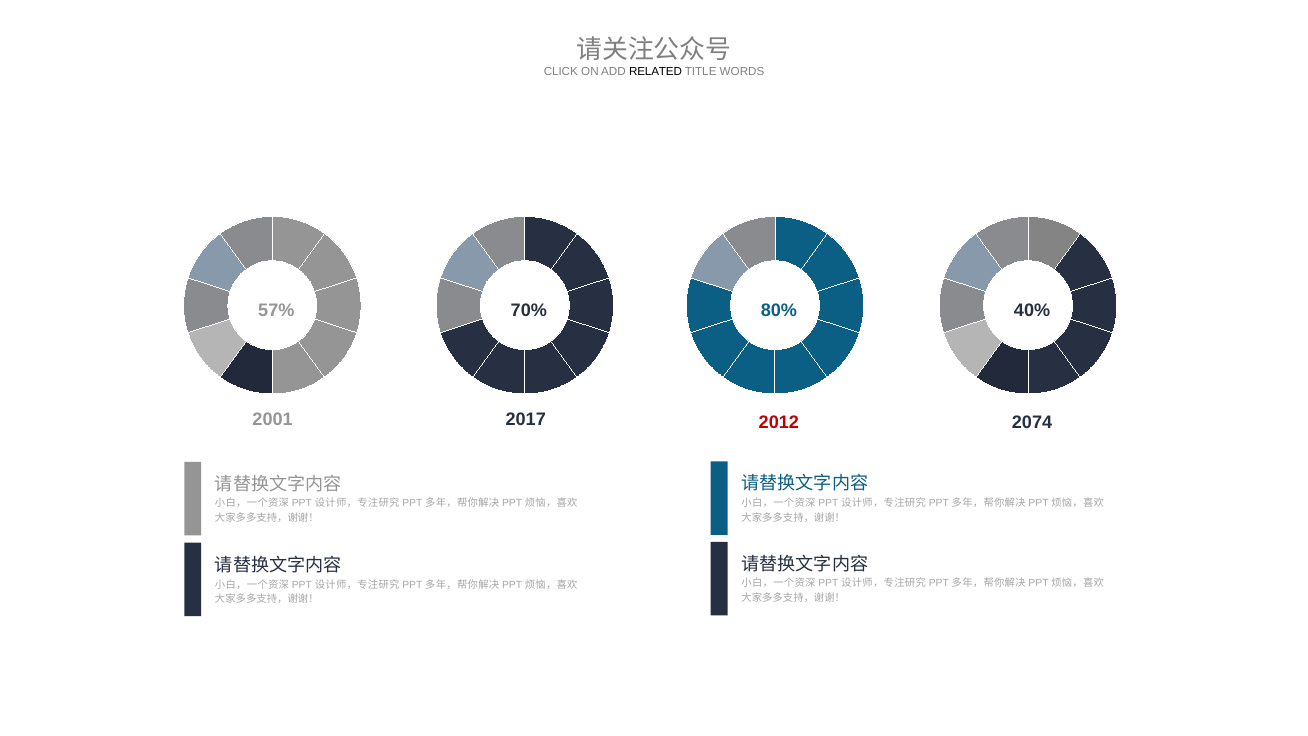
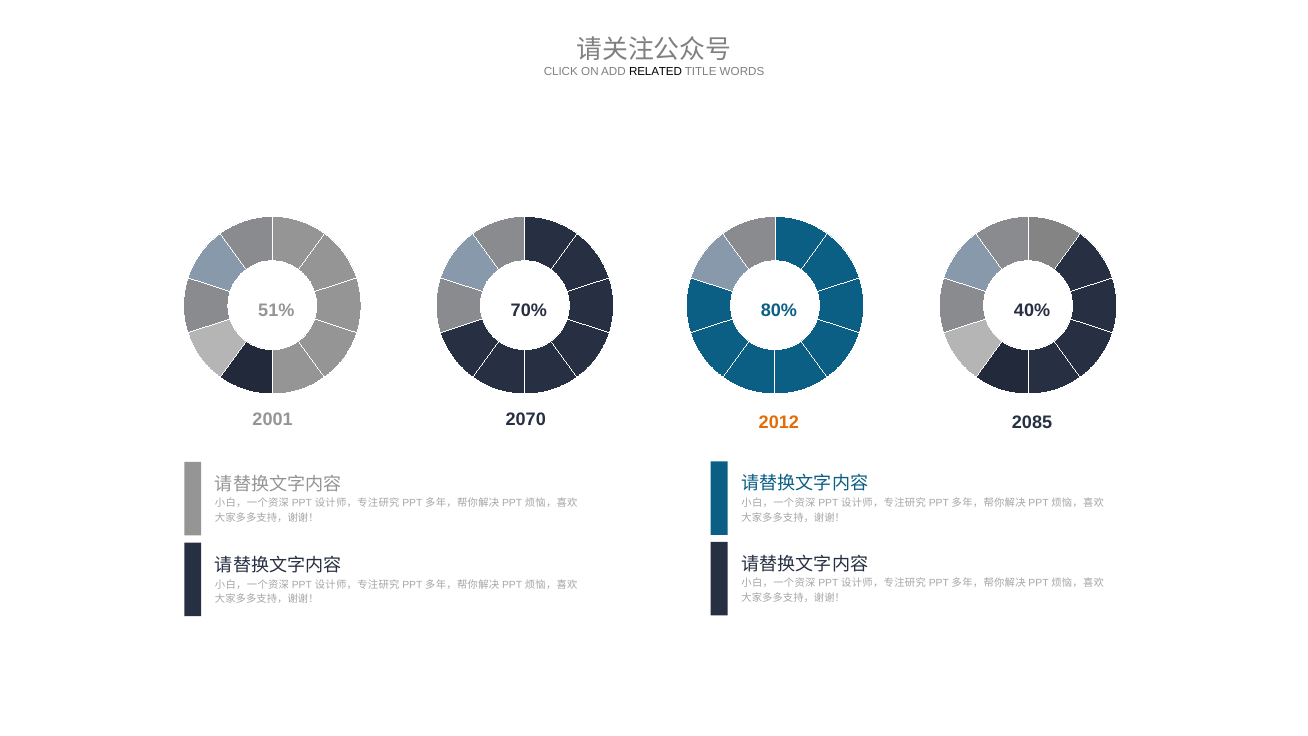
57%: 57% -> 51% (276, 311)
2017: 2017 -> 2070 (526, 419)
2012 colour: red -> orange (779, 423)
2074: 2074 -> 2085 (1032, 423)
